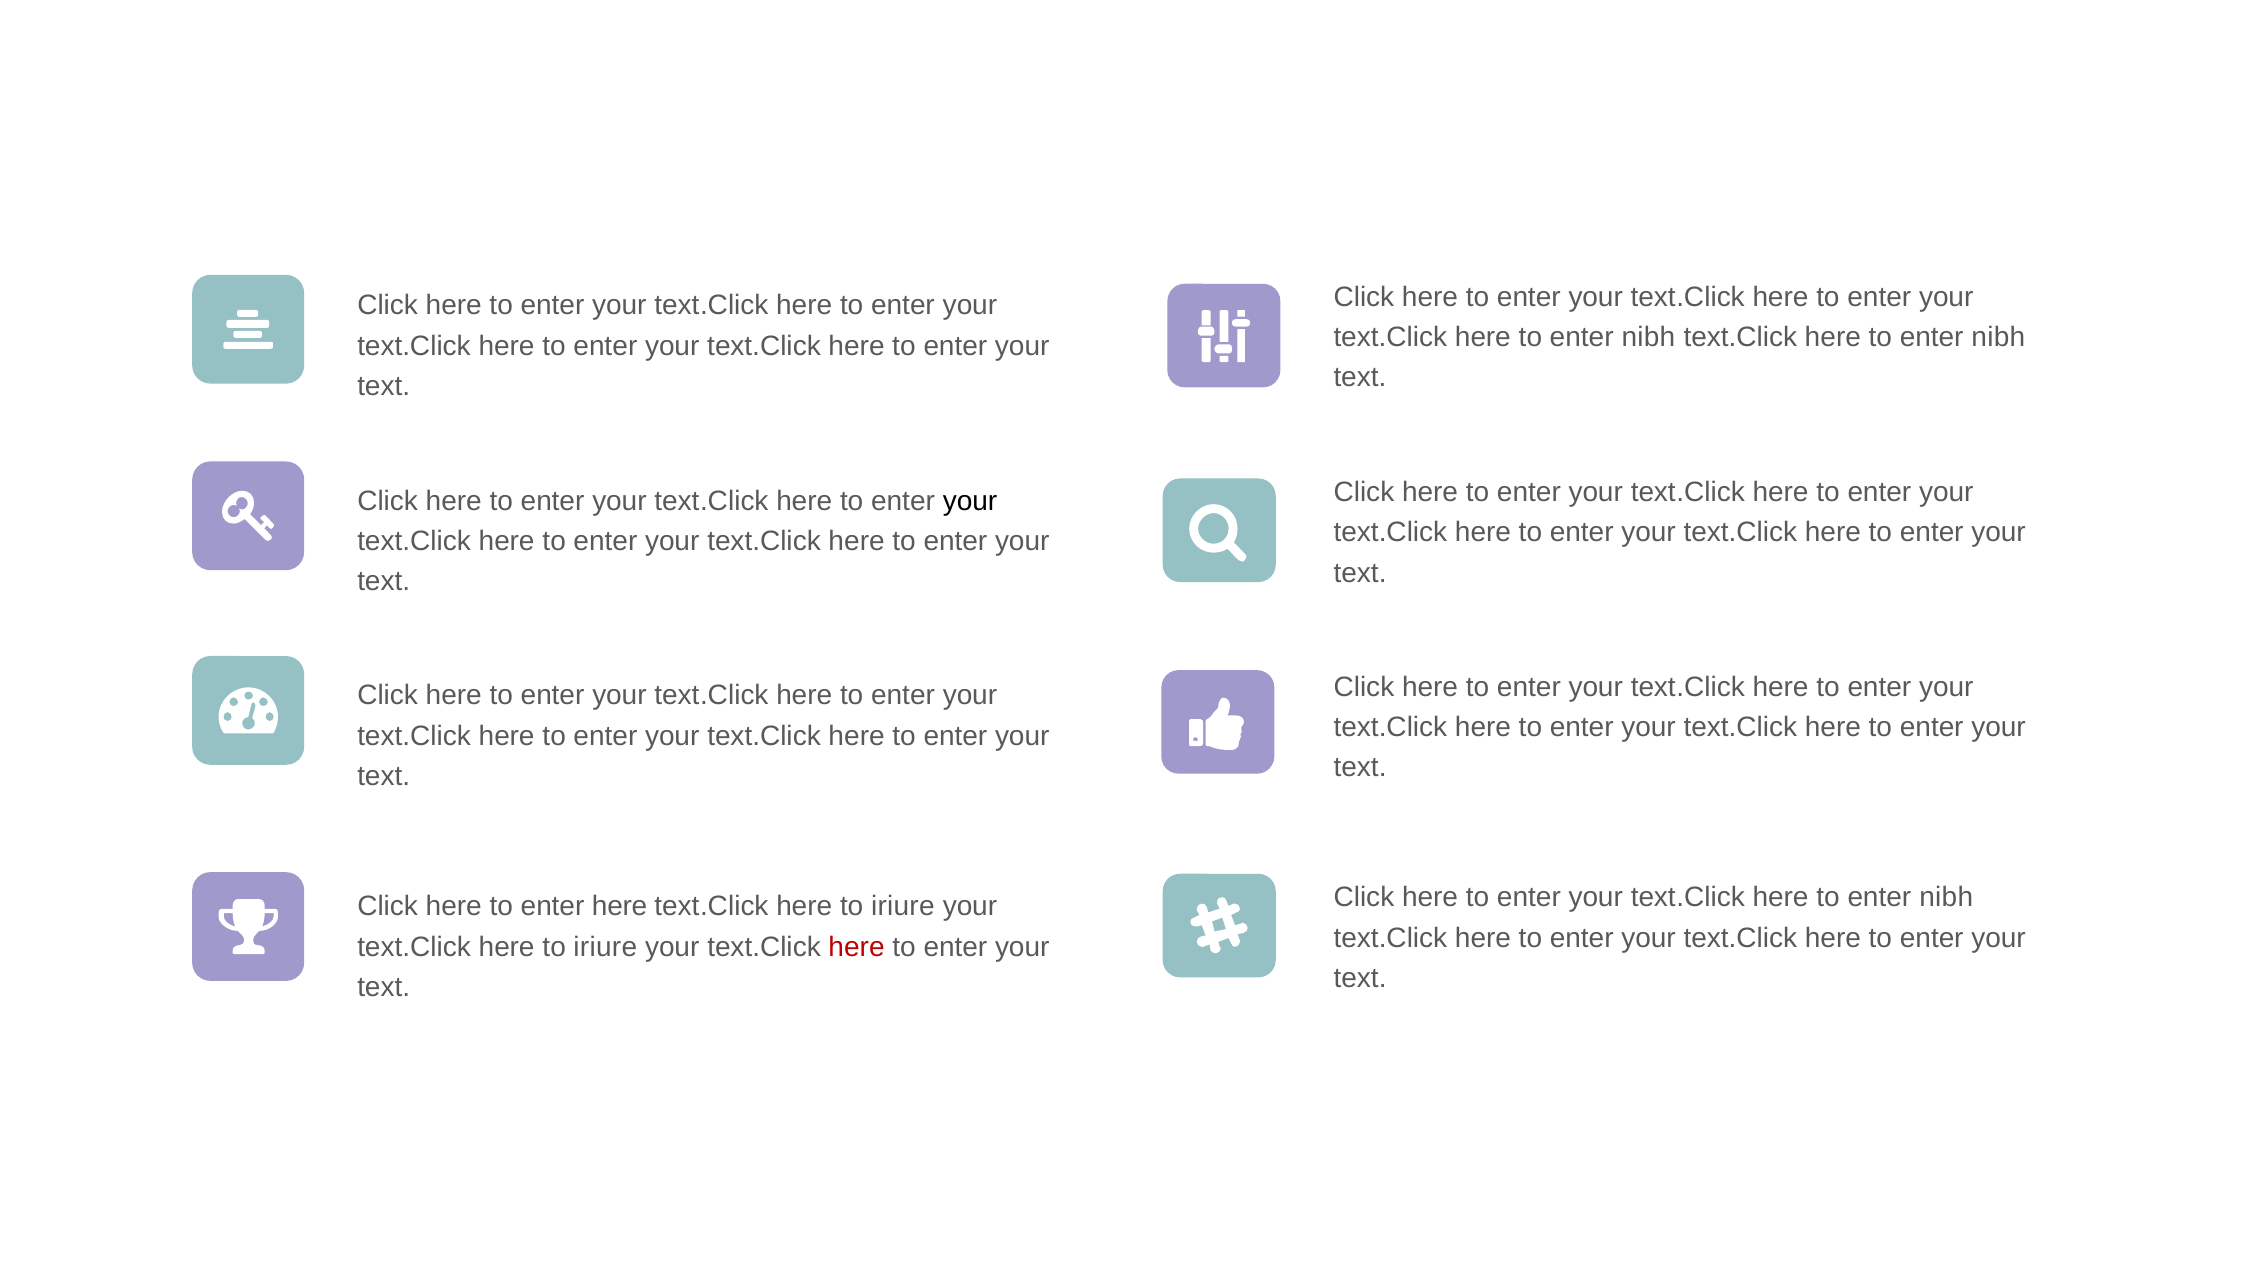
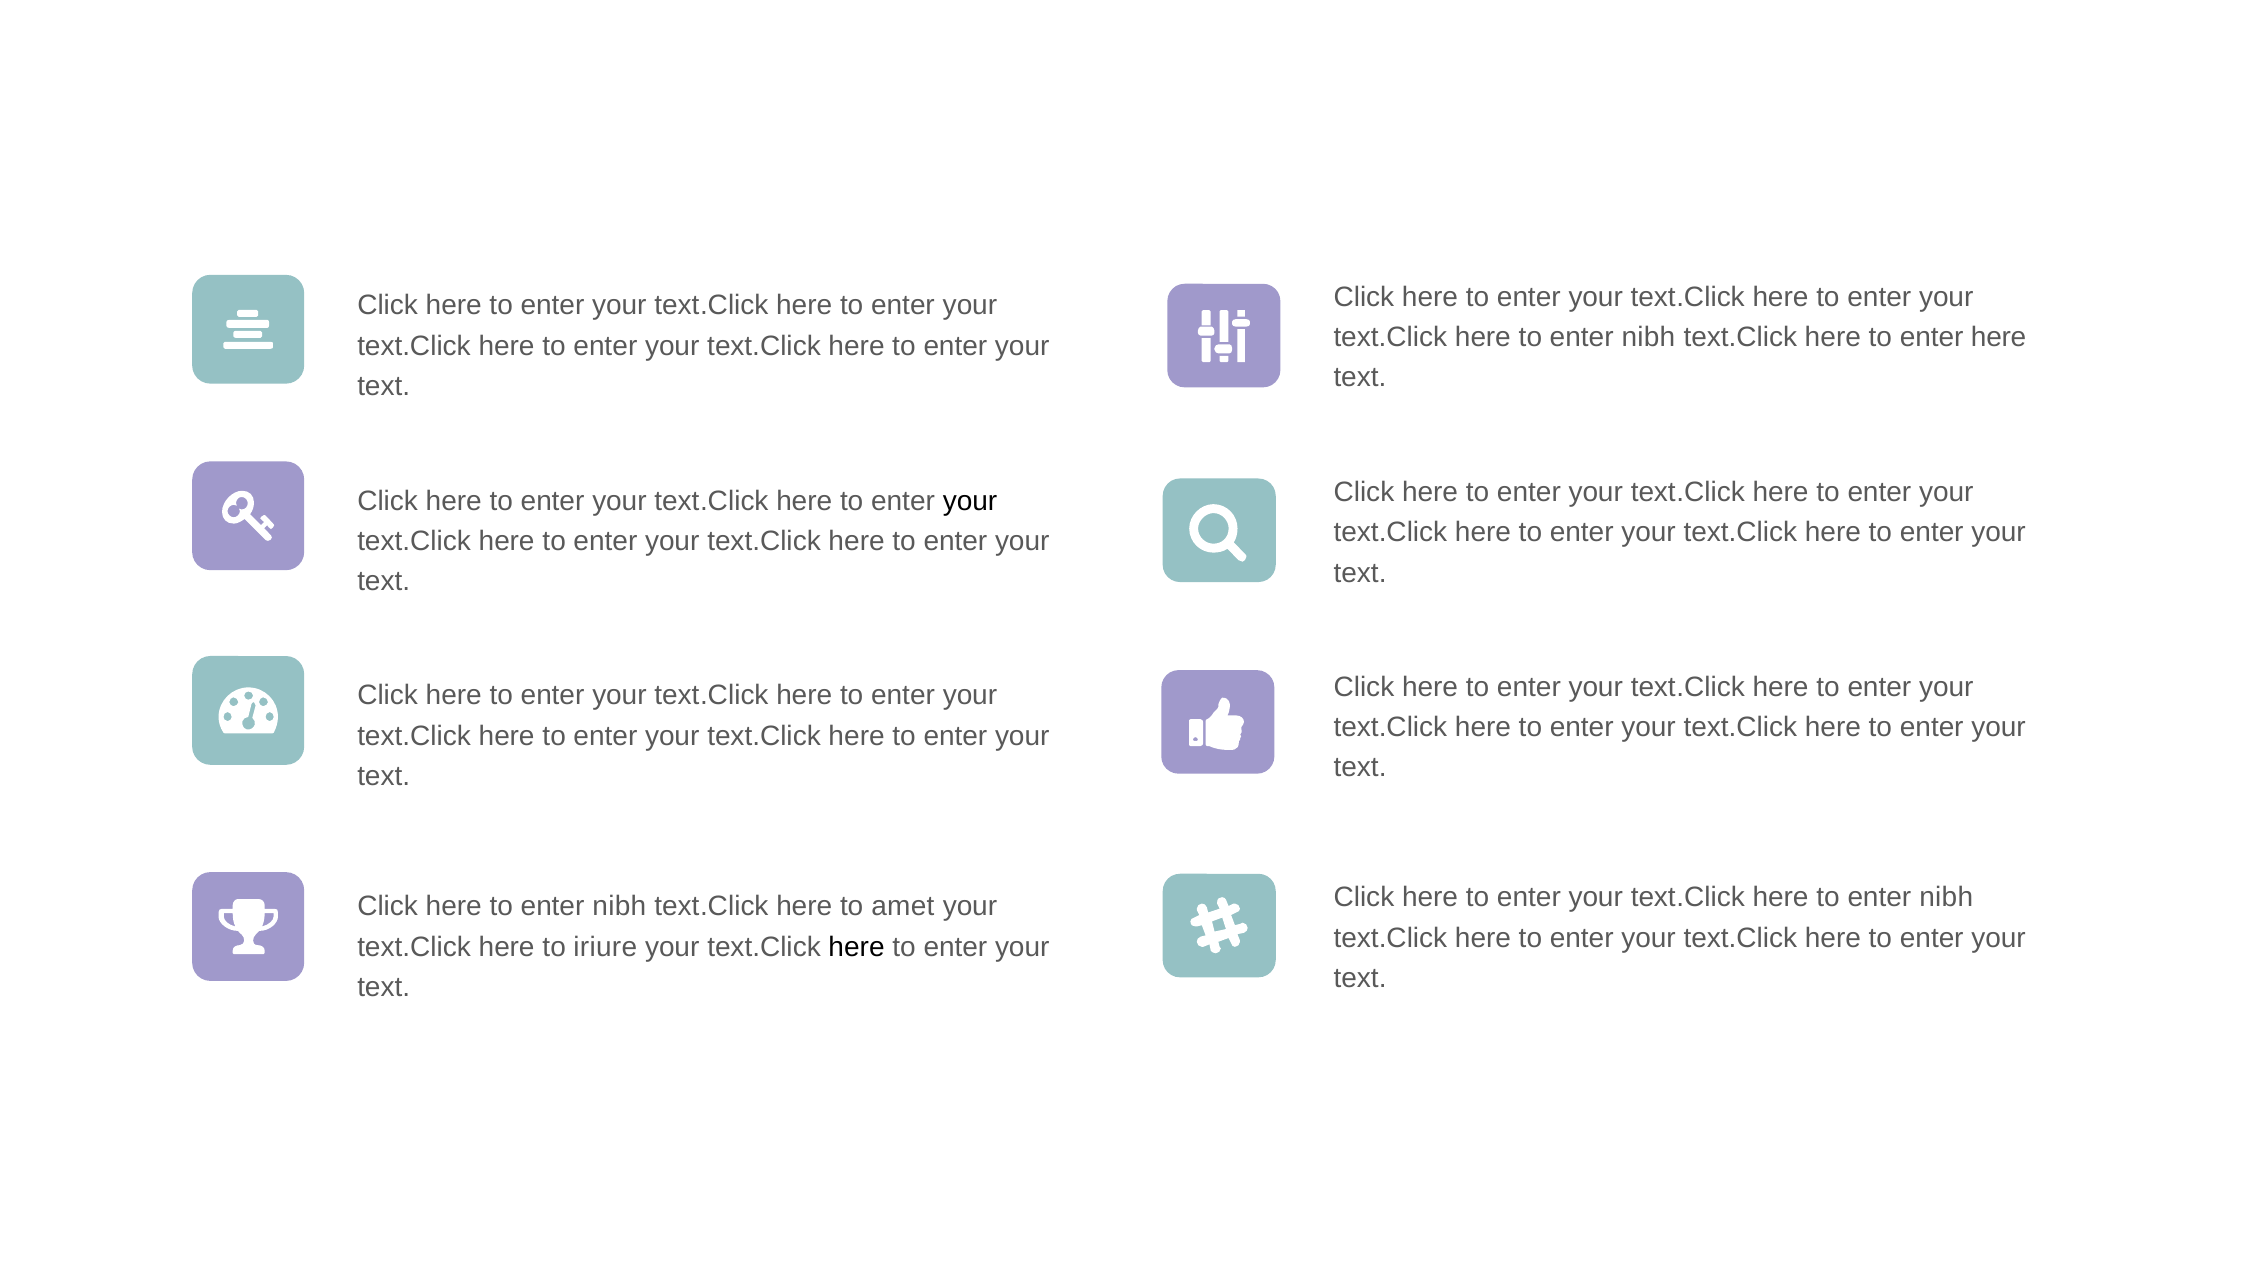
nibh: nibh -> here (1999, 337)
here: here -> nibh (619, 907)
iriure: iriure -> amet (903, 907)
here colour: red -> black (857, 947)
